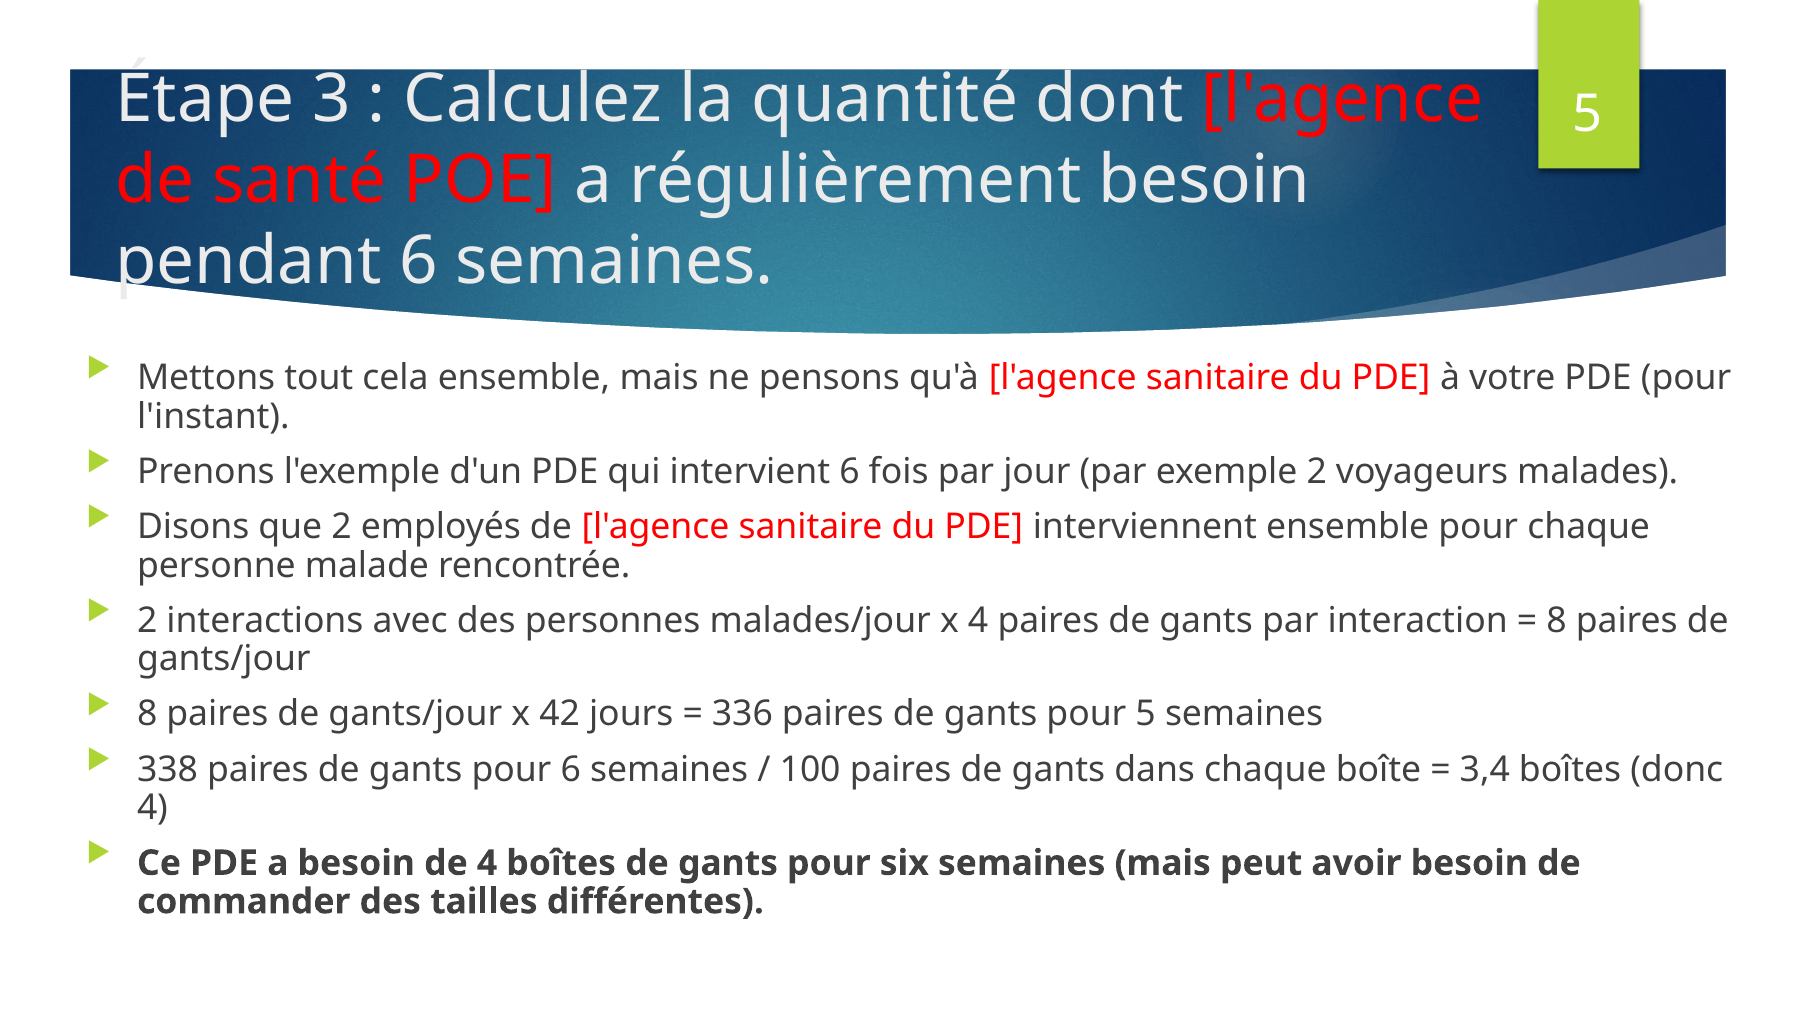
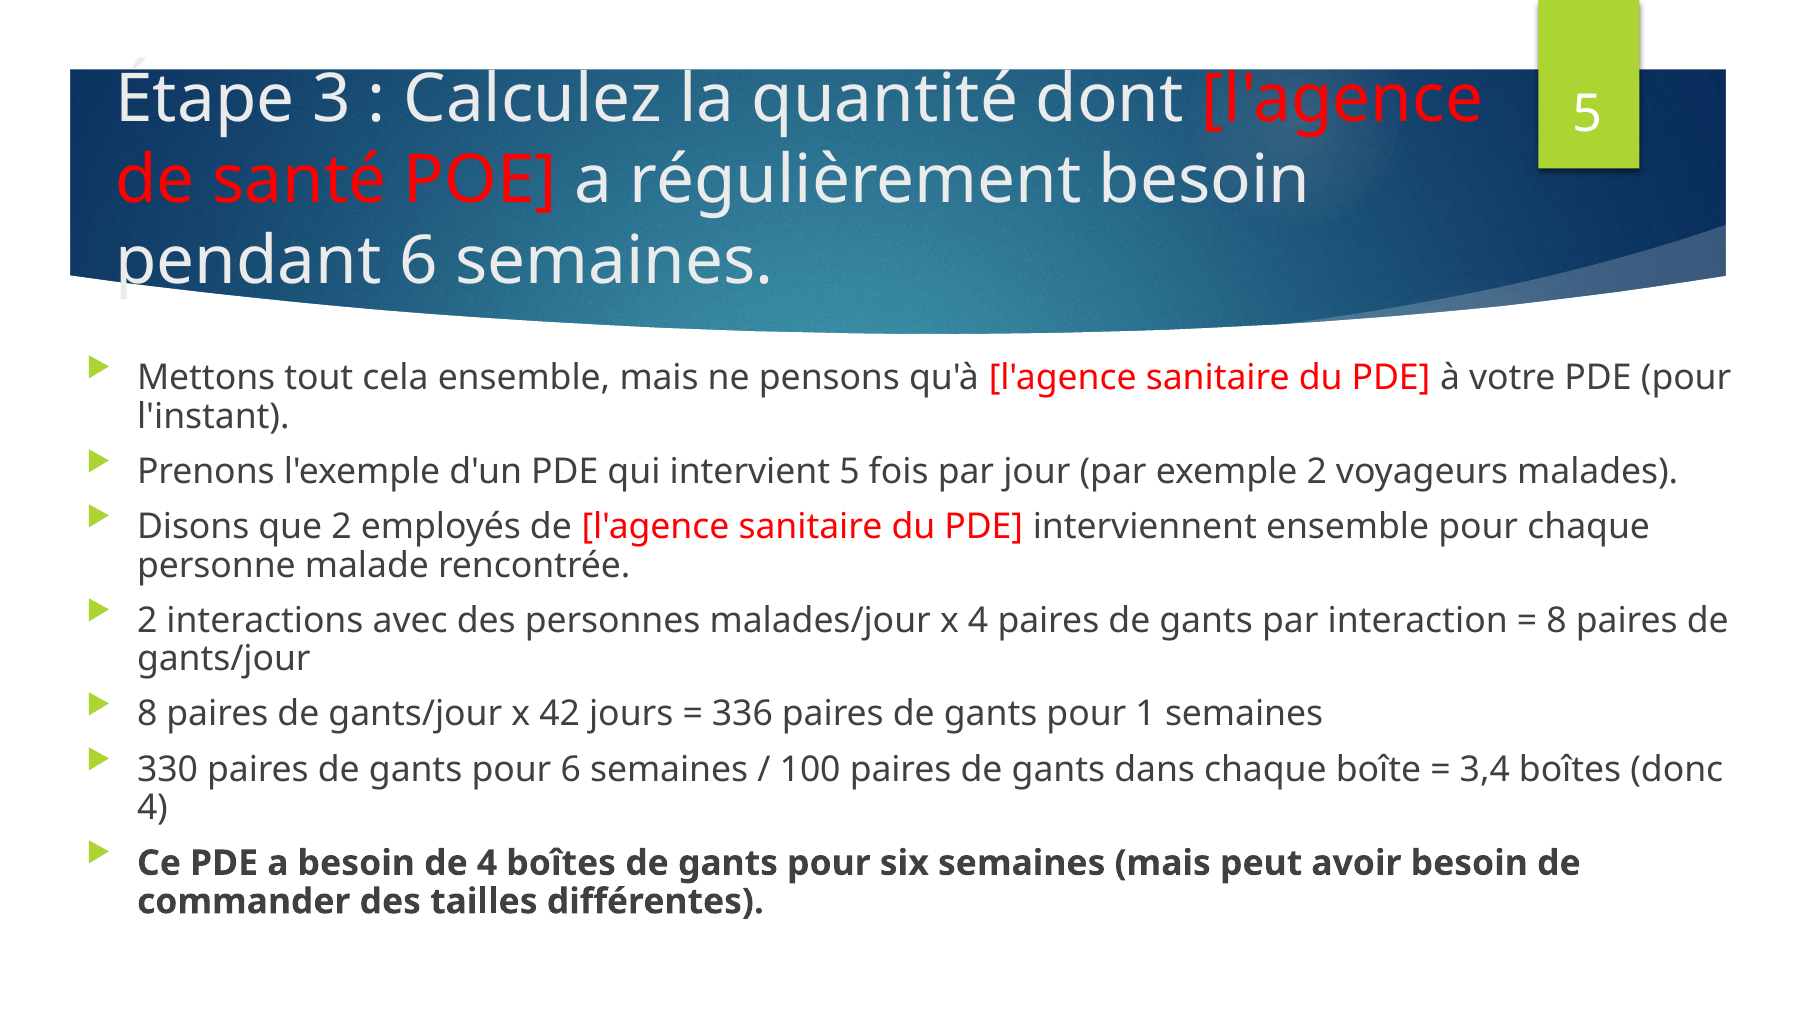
intervient 6: 6 -> 5 (849, 472)
pour 5: 5 -> 1 (1146, 714)
338: 338 -> 330 (167, 769)
